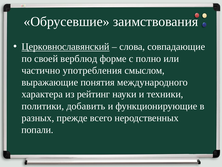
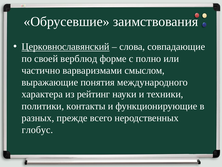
употребления: употребления -> варваризмами (92, 70)
добавить: добавить -> контакты (86, 106)
попали: попали -> глобус (37, 129)
